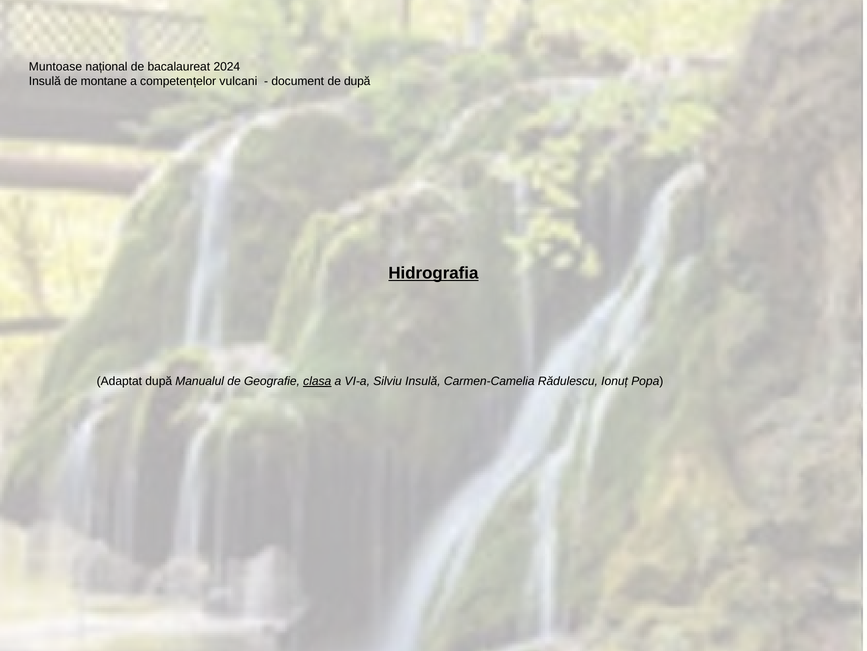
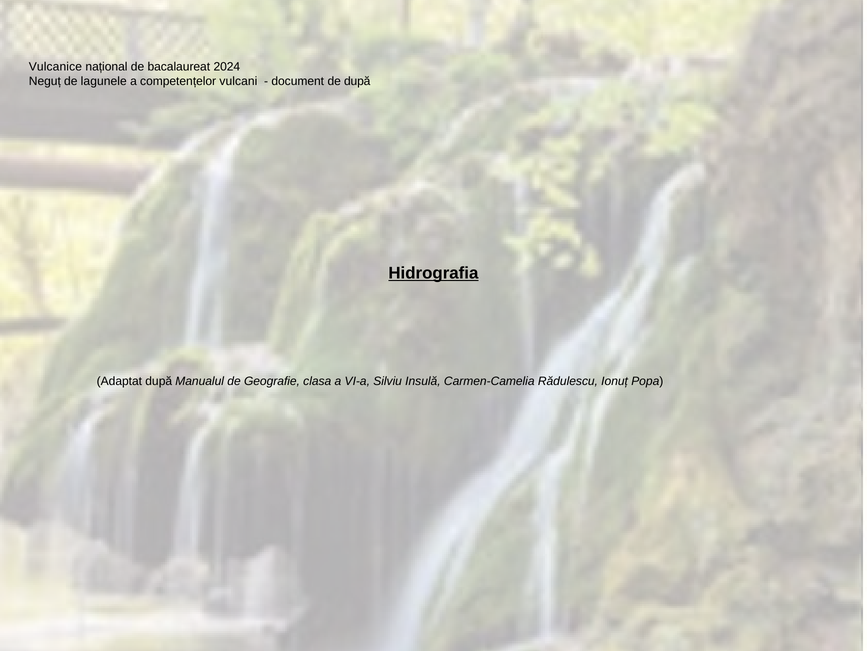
Muntoase: Muntoase -> Vulcanice (55, 67)
Insulă: Insulă -> Neguț (45, 81)
montane: montane -> lagunele (104, 81)
clasa underline: present -> none (317, 381)
